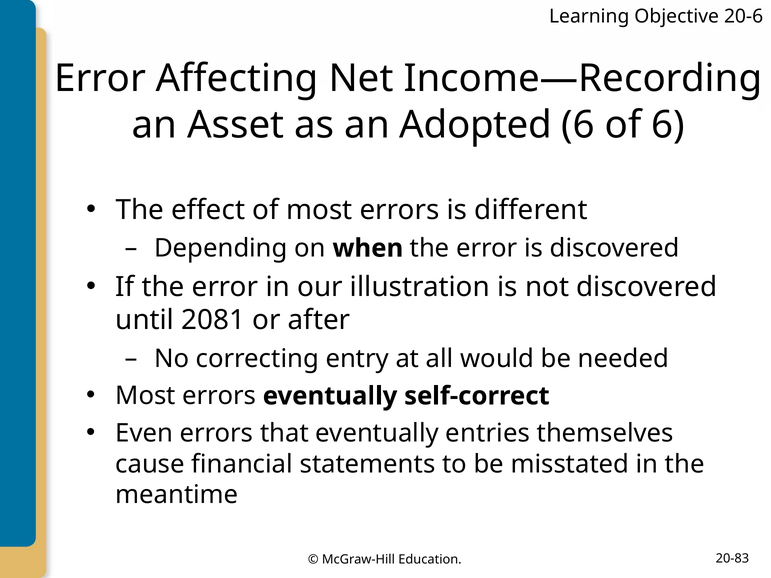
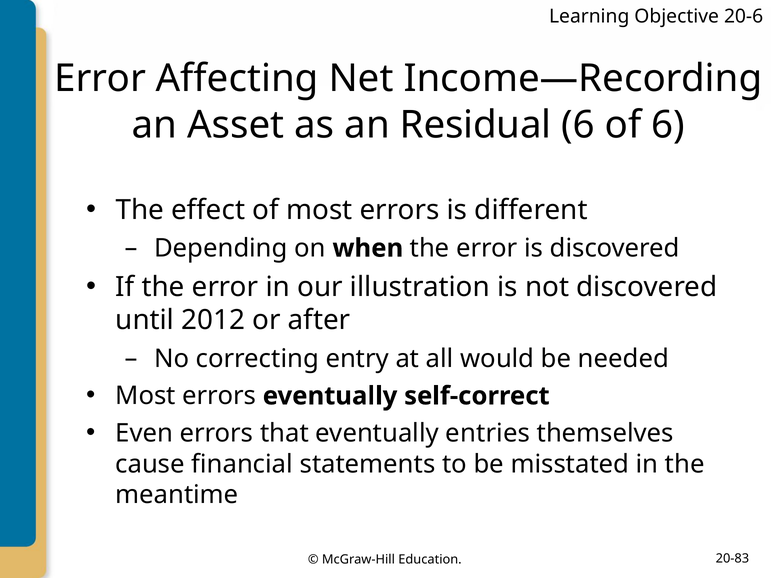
Adopted: Adopted -> Residual (476, 125)
2081: 2081 -> 2012 (213, 320)
